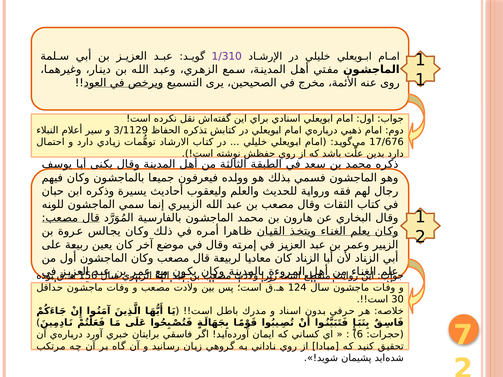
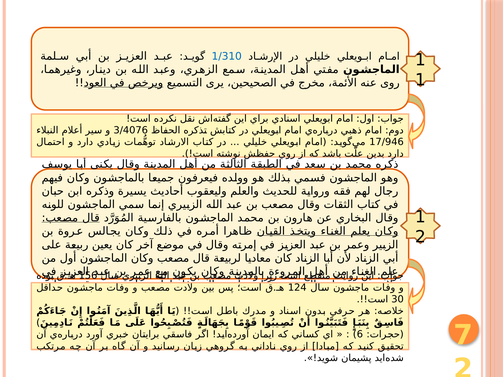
1/310 colour: purple -> blue (227, 56)
3/1129: 3/1129 -> 3/4076 (131, 130)
17/676: 17/676 -> 17/946 (386, 142)
